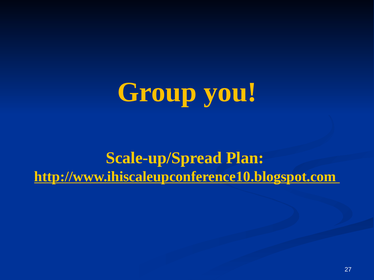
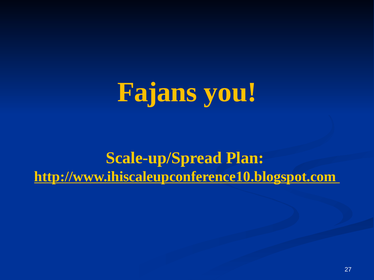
Group: Group -> Fajans (157, 92)
